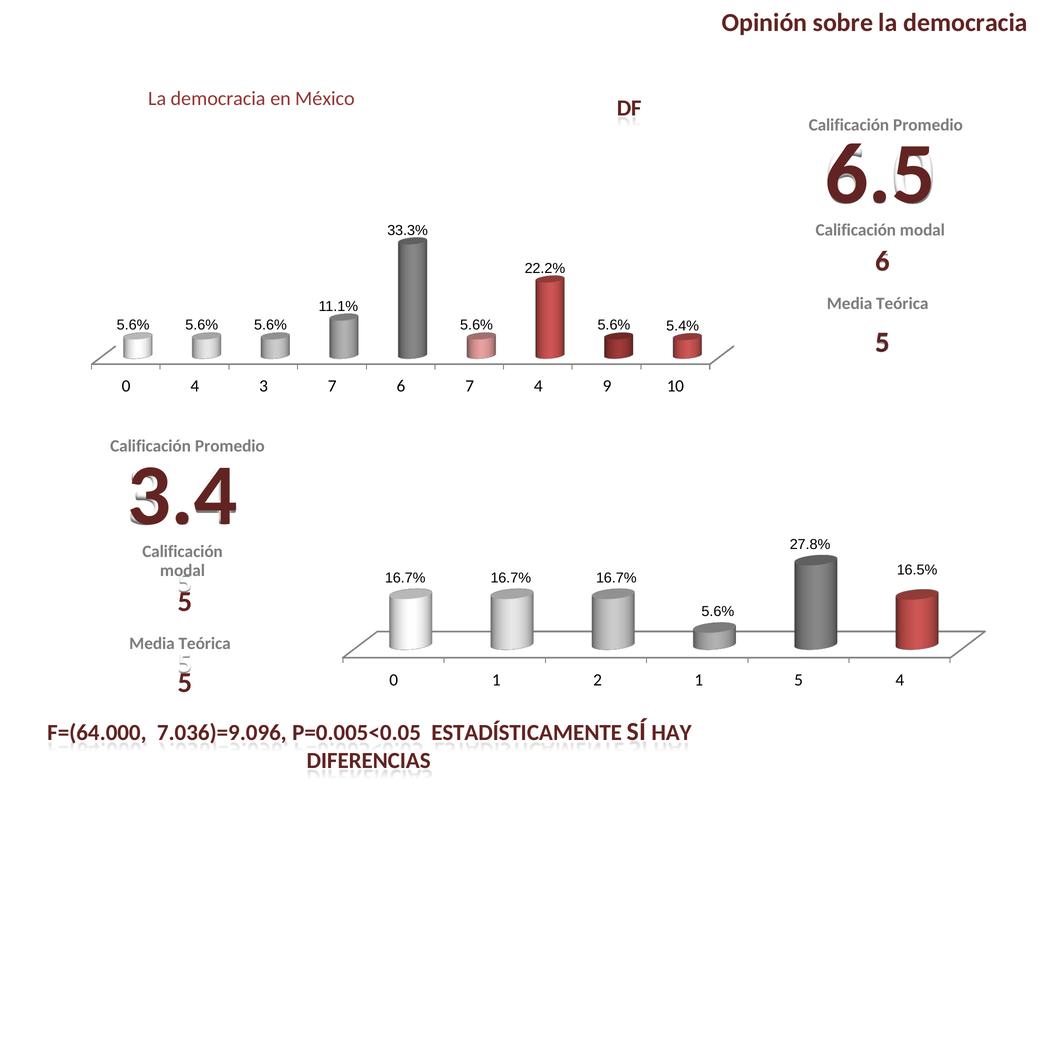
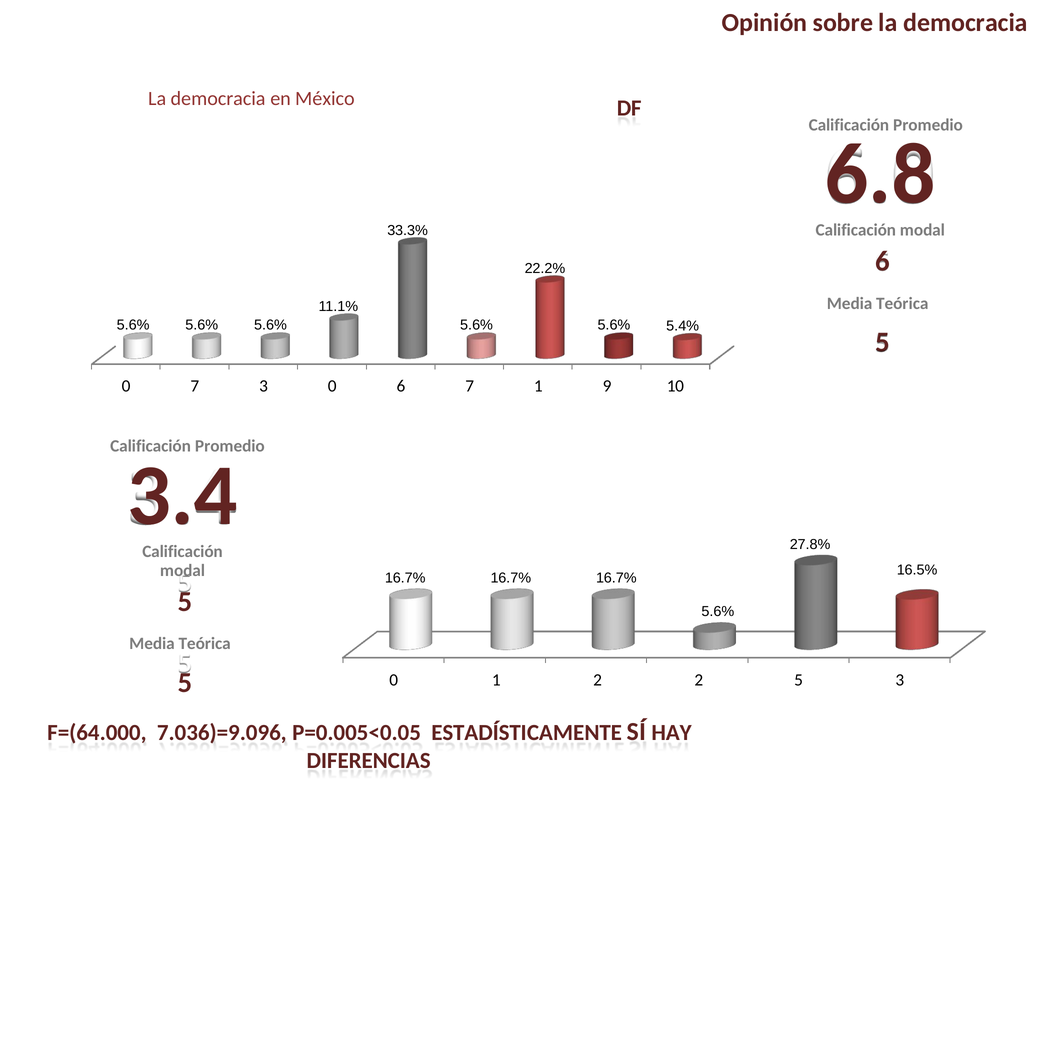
6.5: 6.5 -> 6.8 (880, 174)
0 4: 4 -> 7 (195, 386)
3 7: 7 -> 0 (332, 386)
7 4: 4 -> 1 (538, 386)
2 1: 1 -> 2 (699, 680)
5 4: 4 -> 3 (900, 680)
